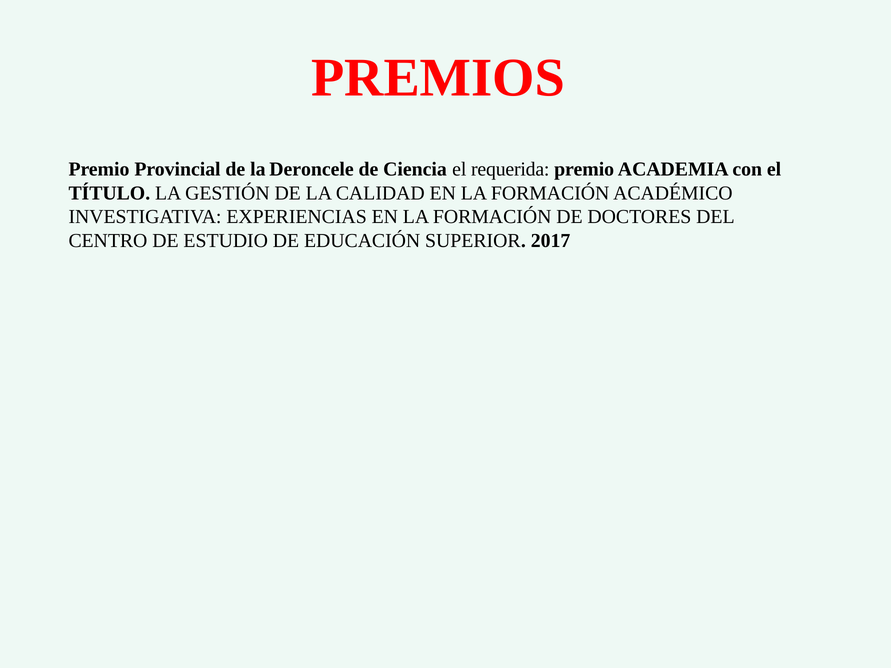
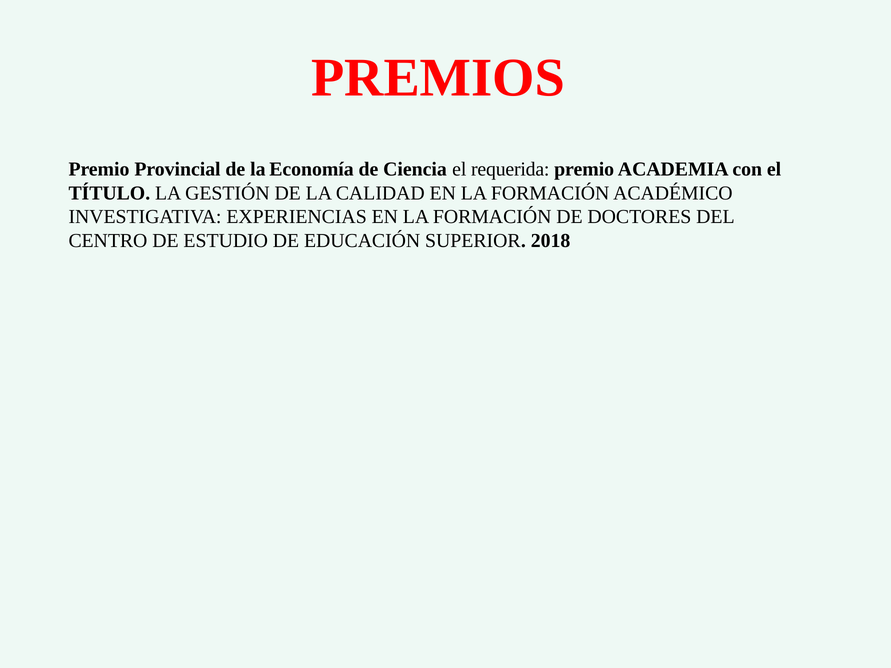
Deroncele: Deroncele -> Economía (312, 169)
2017: 2017 -> 2018 (551, 241)
